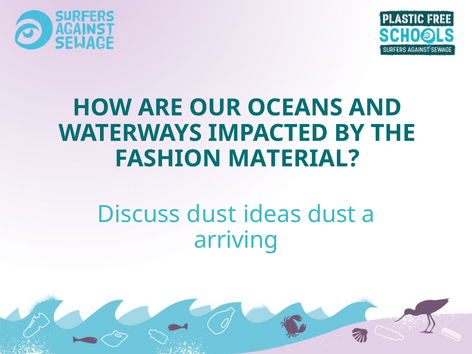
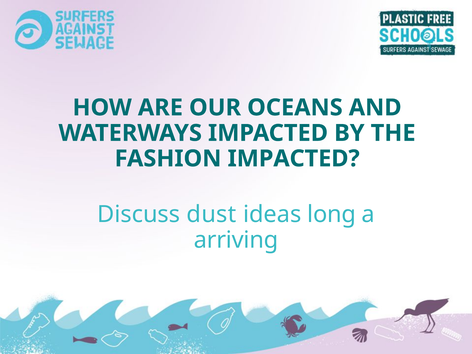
FASHION MATERIAL: MATERIAL -> IMPACTED (294, 159)
ideas dust: dust -> long (332, 214)
